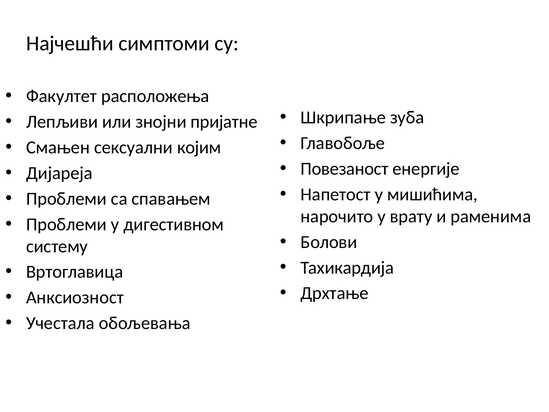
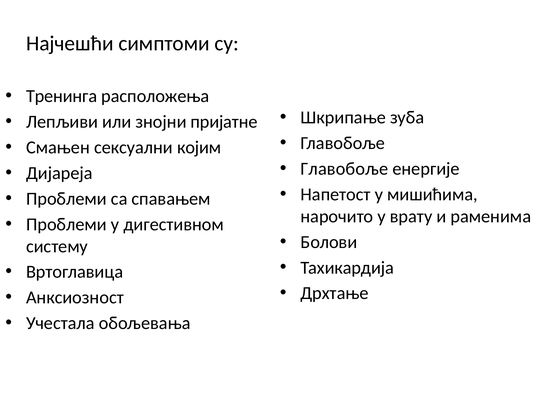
Факултет: Факултет -> Тренинга (62, 96)
Повезаност: Повезаност -> Главобоље (344, 169)
